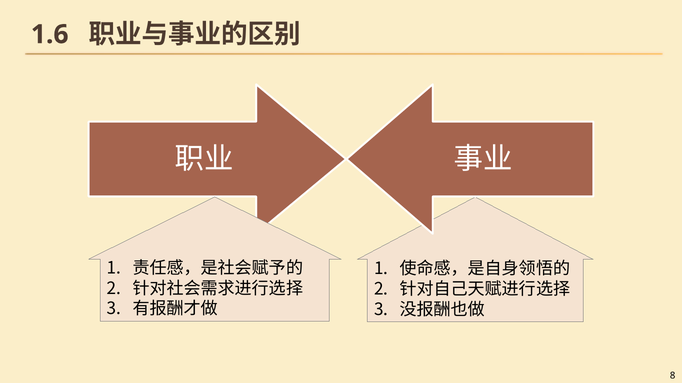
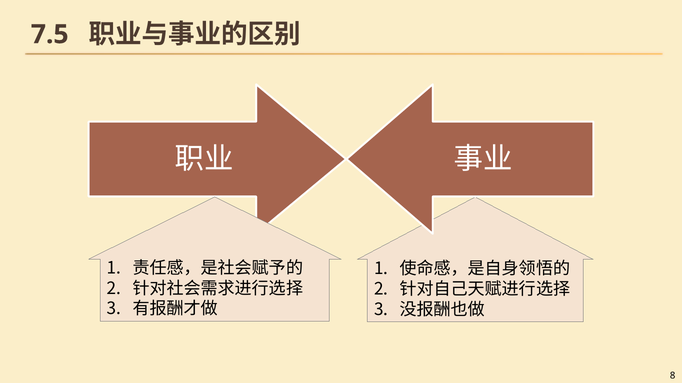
1.6: 1.6 -> 7.5 (50, 34)
